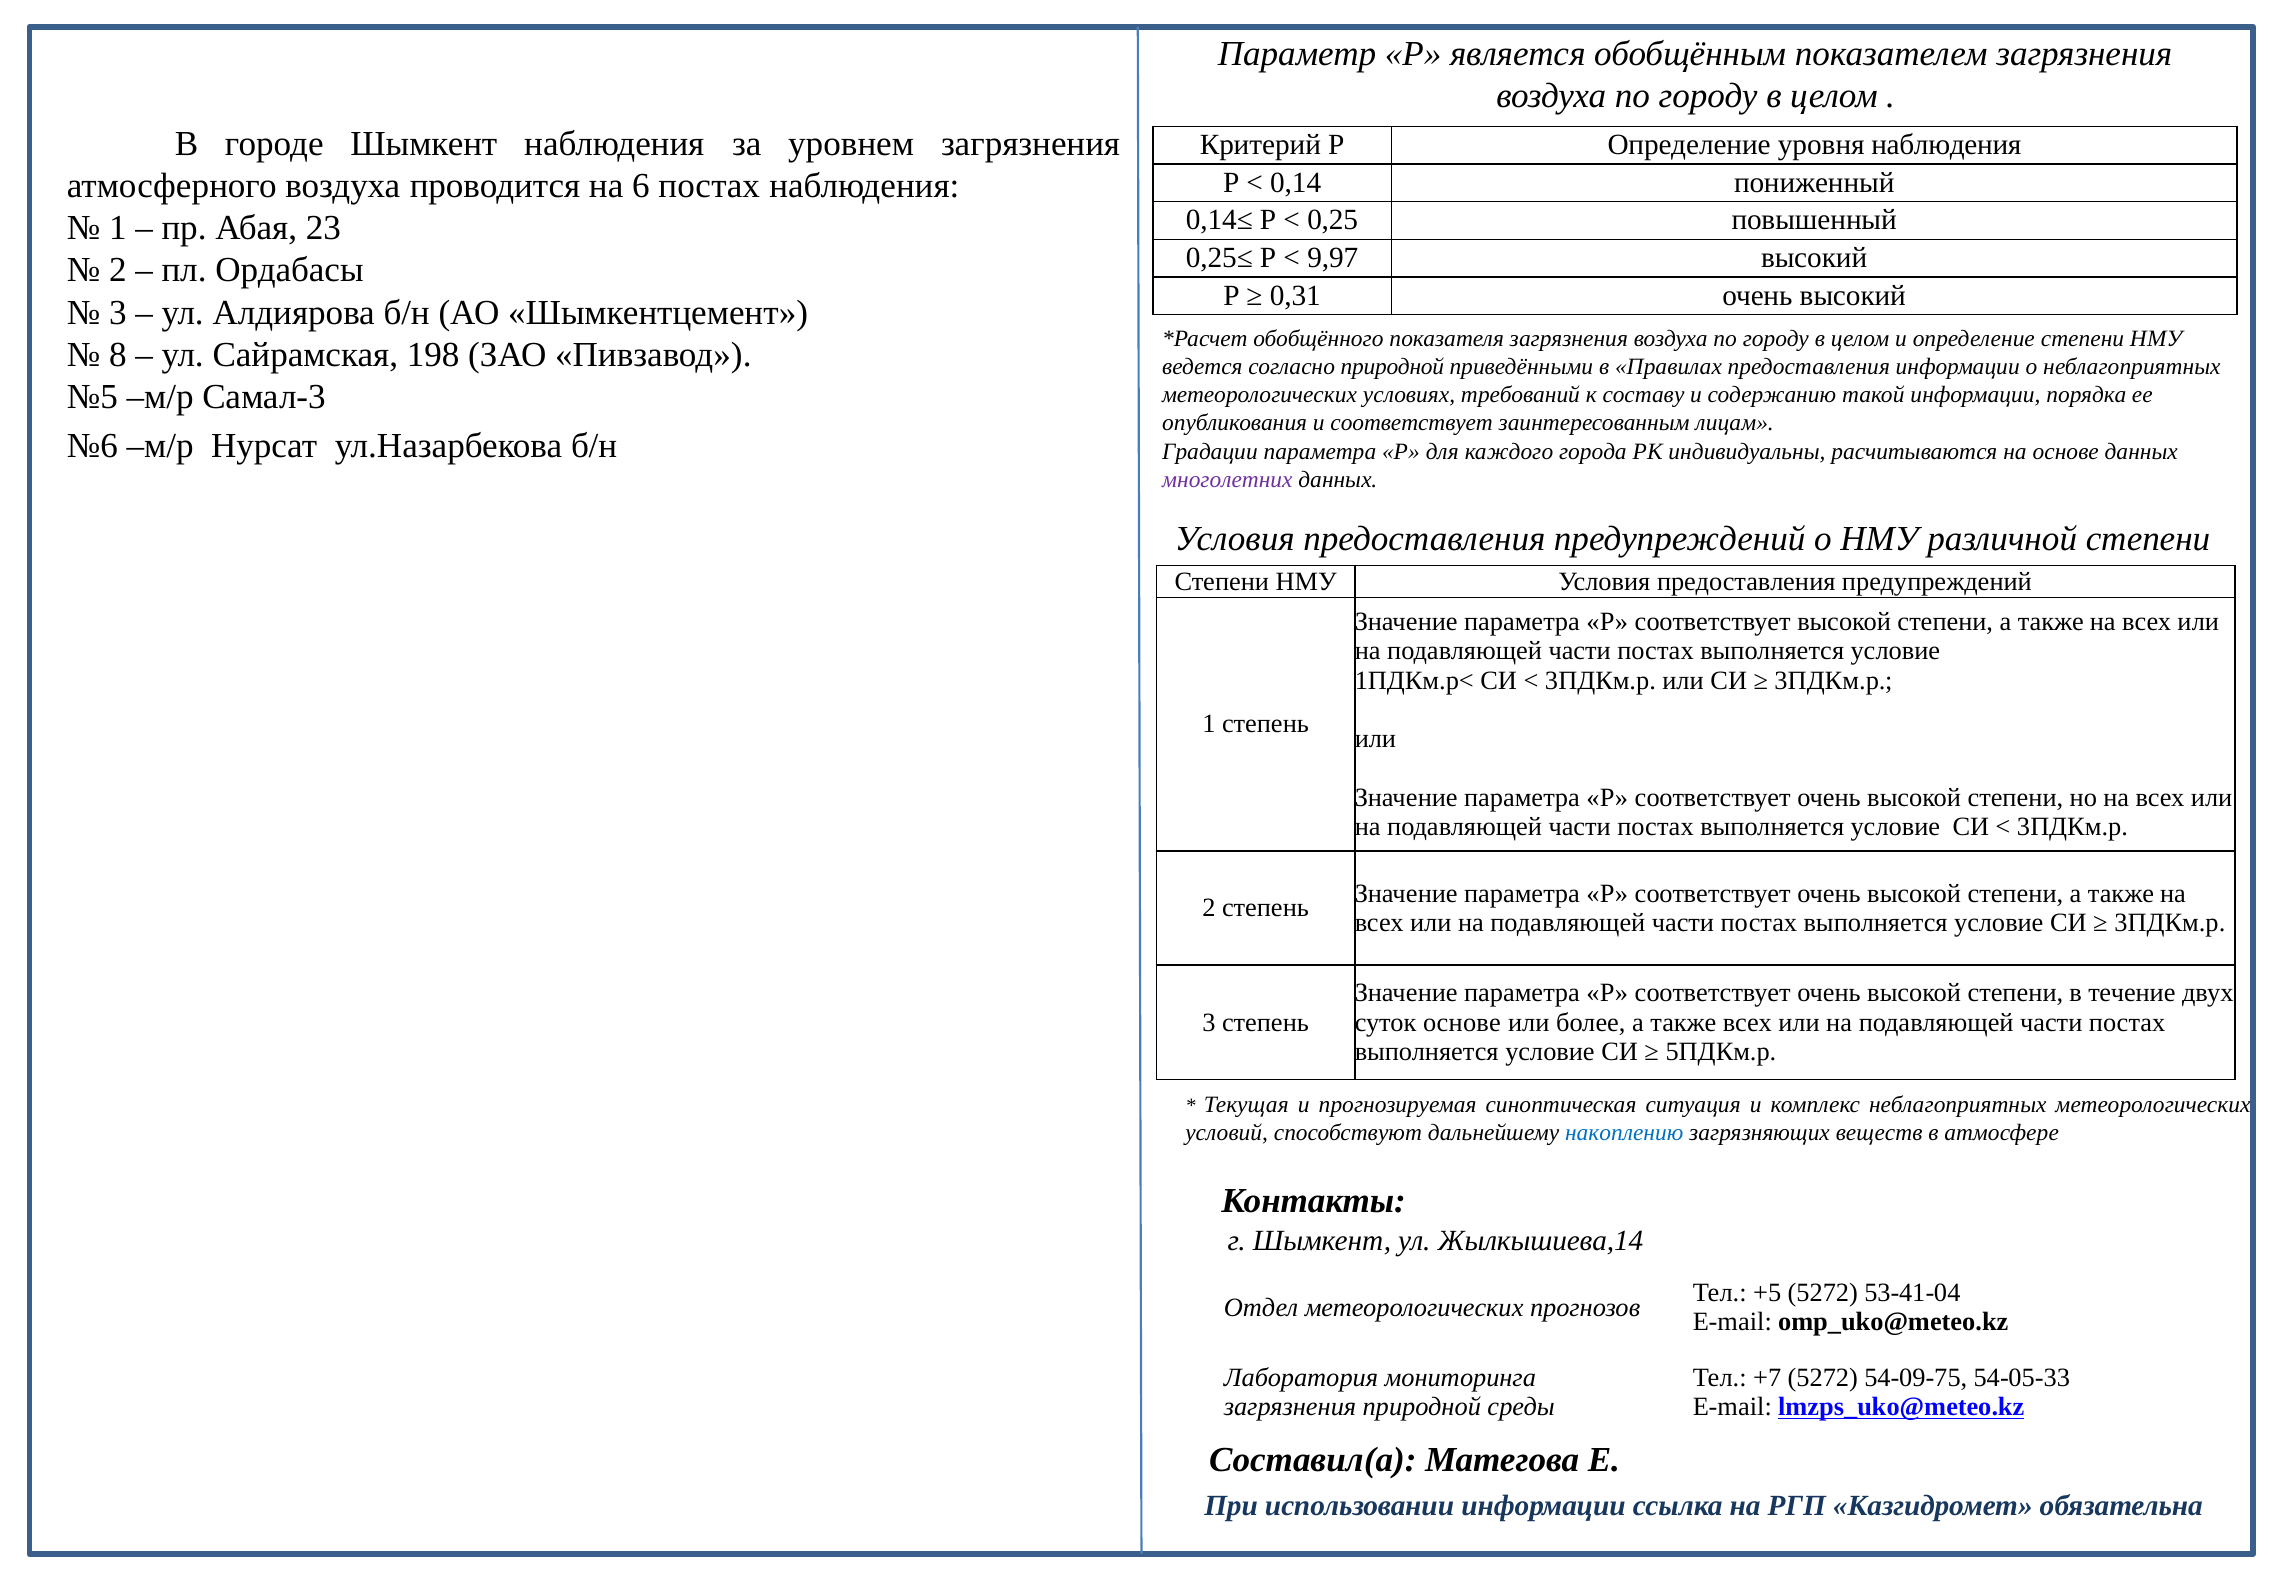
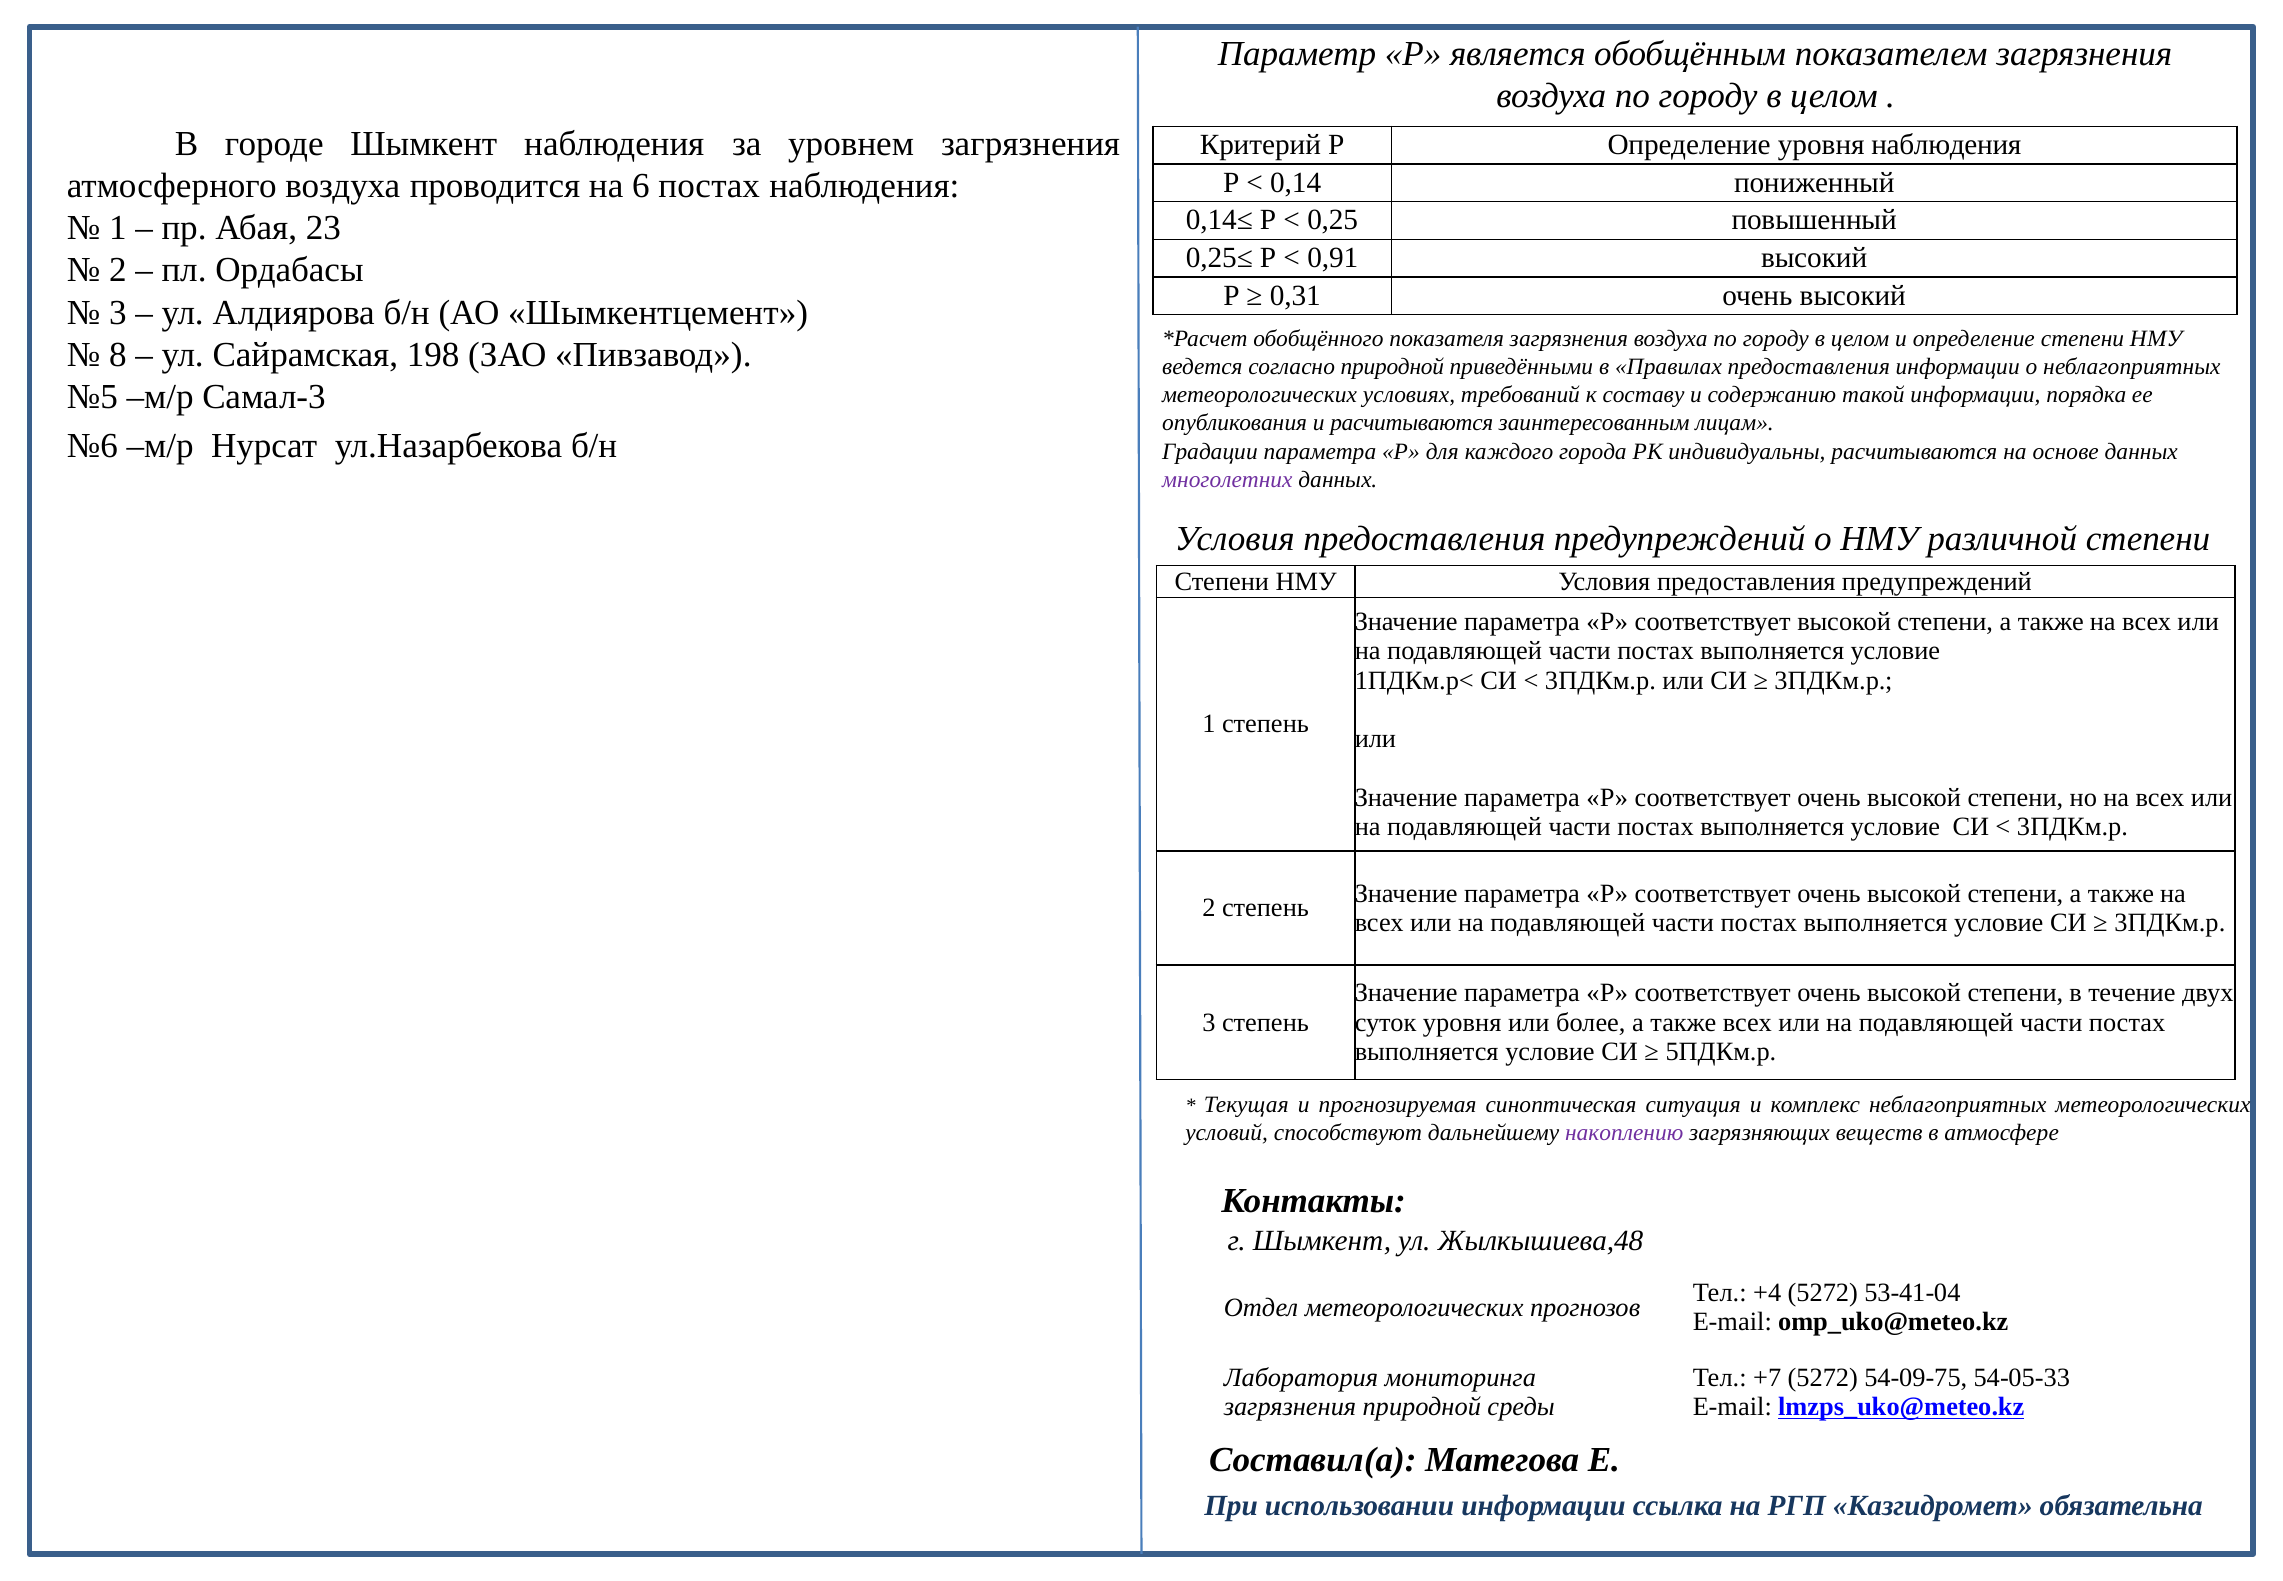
9,97: 9,97 -> 0,91 (1333, 258)
и соответствует: соответствует -> расчитываются (1412, 423)
суток основе: основе -> уровня (1462, 1022)
накоплению colour: blue -> purple (1624, 1132)
Жылкышиева,14: Жылкышиева,14 -> Жылкышиева,48 (1541, 1241)
+5: +5 -> +4 (1767, 1293)
